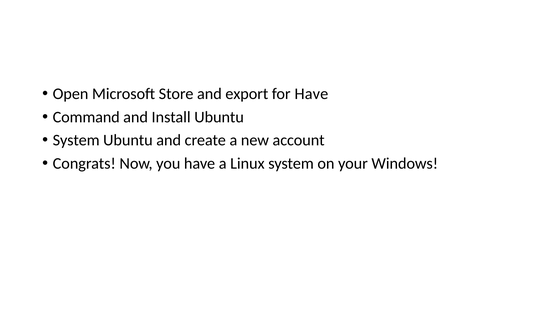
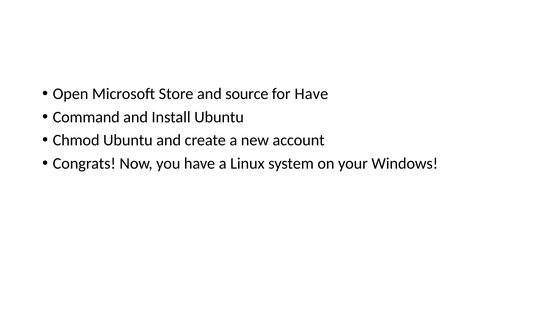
export: export -> source (247, 94)
System: System -> Chmod (76, 140)
